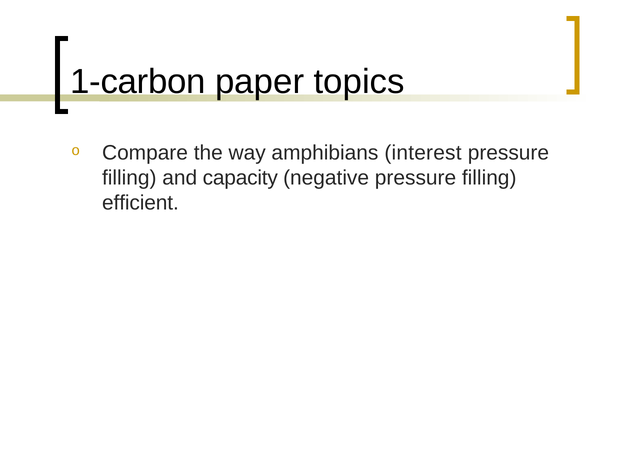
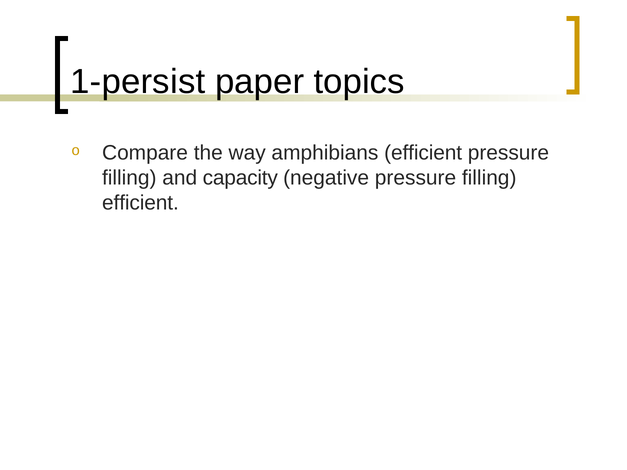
1-carbon: 1-carbon -> 1-persist (138, 82)
amphibians interest: interest -> efficient (423, 153)
